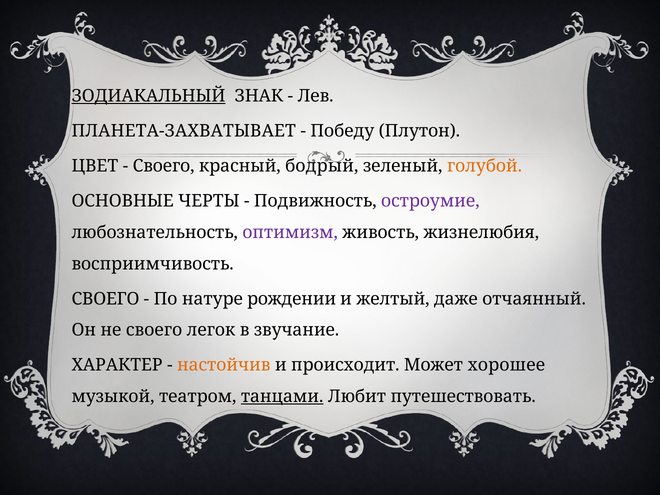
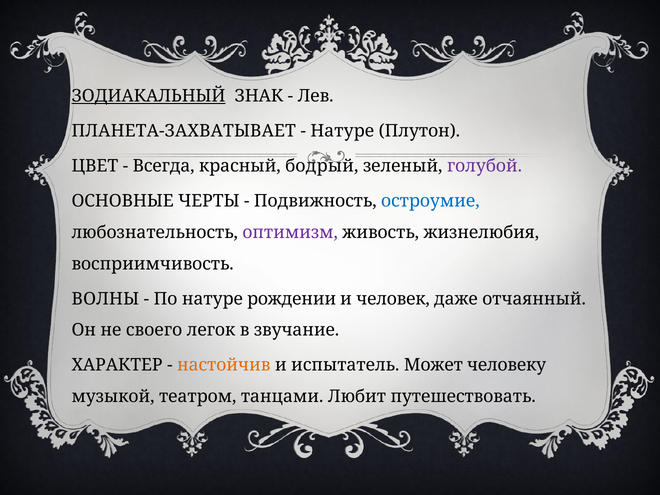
Победу: Победу -> Натуре (342, 131)
Своего: Своего -> Всегда (164, 166)
голубой colour: orange -> purple (484, 166)
остроумие colour: purple -> blue (430, 201)
СВОЕГО: СВОЕГО -> ВОЛНЫ (105, 299)
желтый: желтый -> человек (393, 299)
происходит: происходит -> испытатель (345, 365)
хорошее: хорошее -> человеку (507, 365)
танцами underline: present -> none (282, 397)
